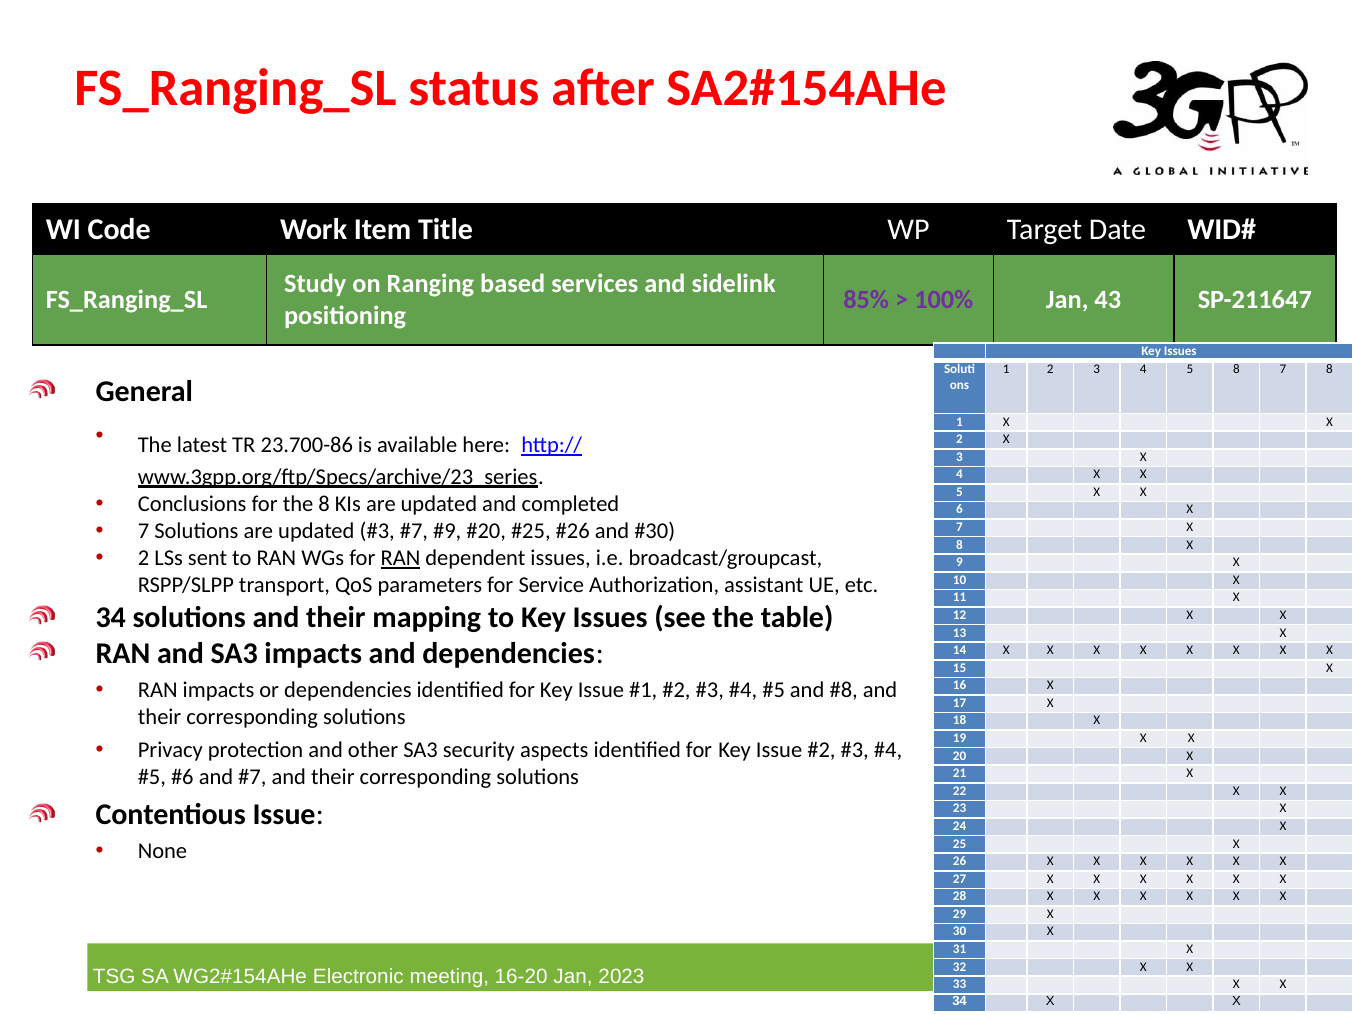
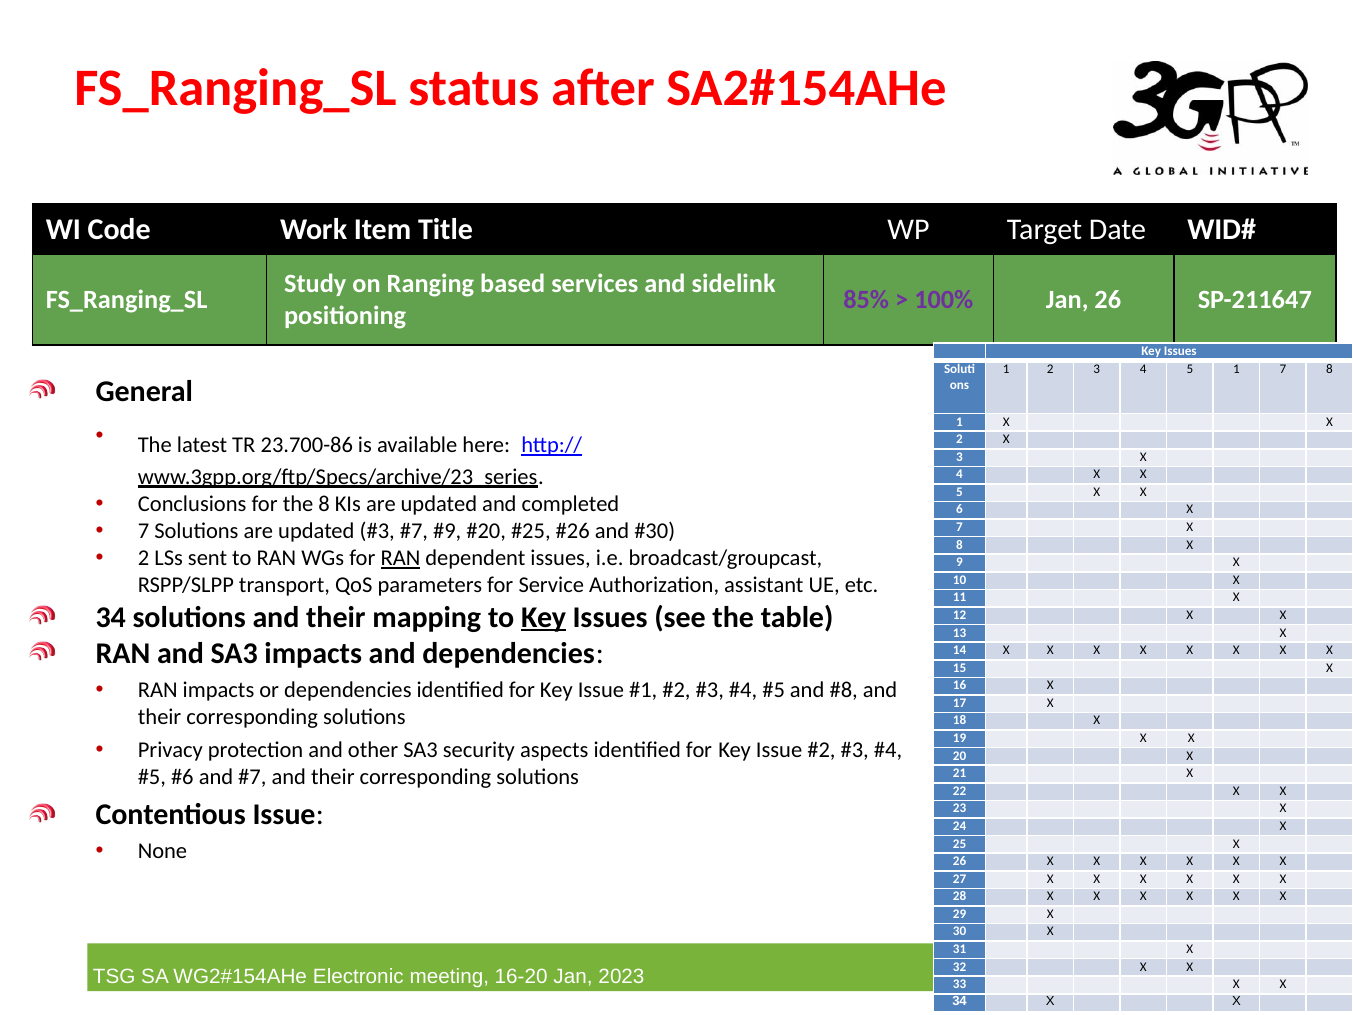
Jan 43: 43 -> 26 (1108, 300)
5 8: 8 -> 1 (1236, 369)
Key underline: none -> present (544, 617)
